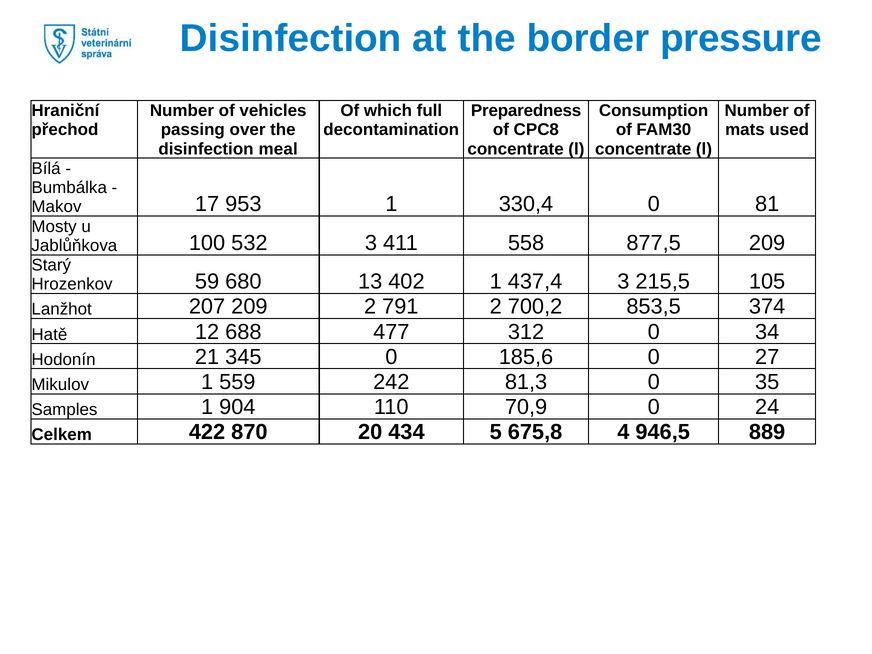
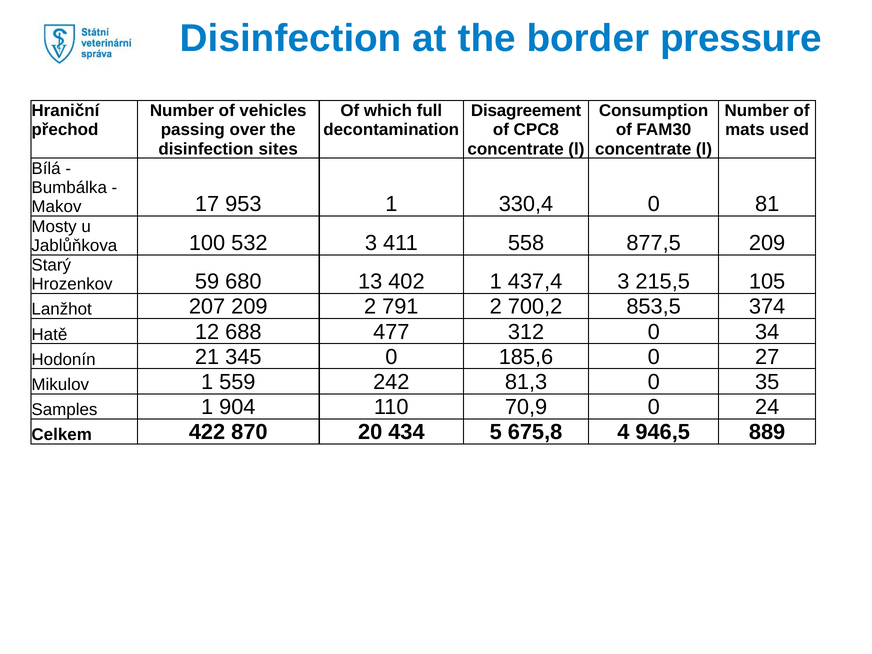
Preparedness: Preparedness -> Disagreement (526, 111)
meal: meal -> sites (278, 149)
